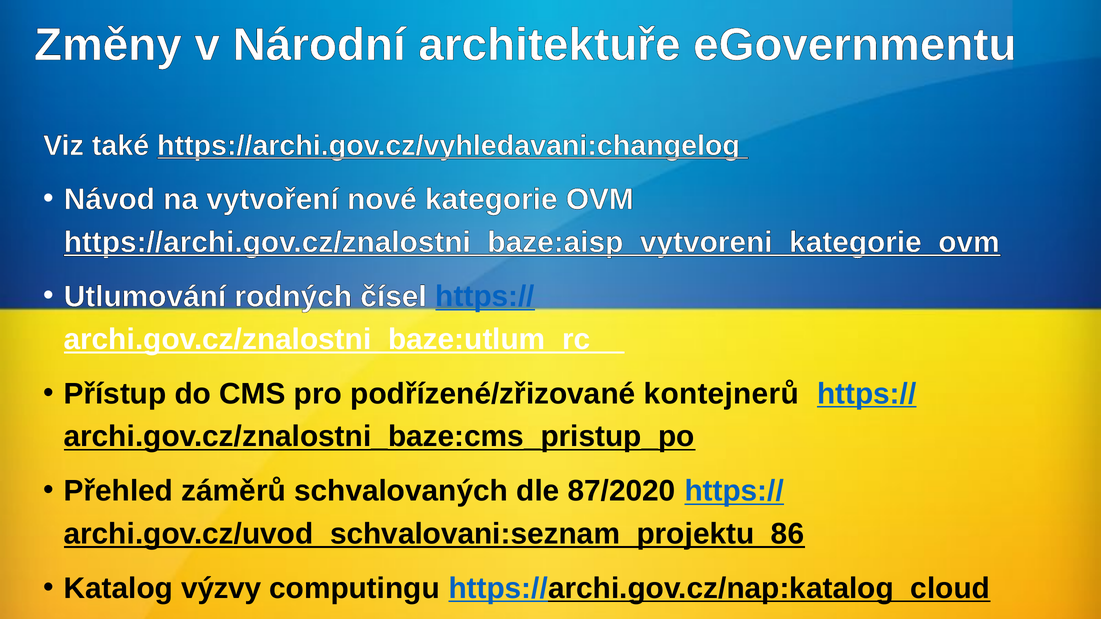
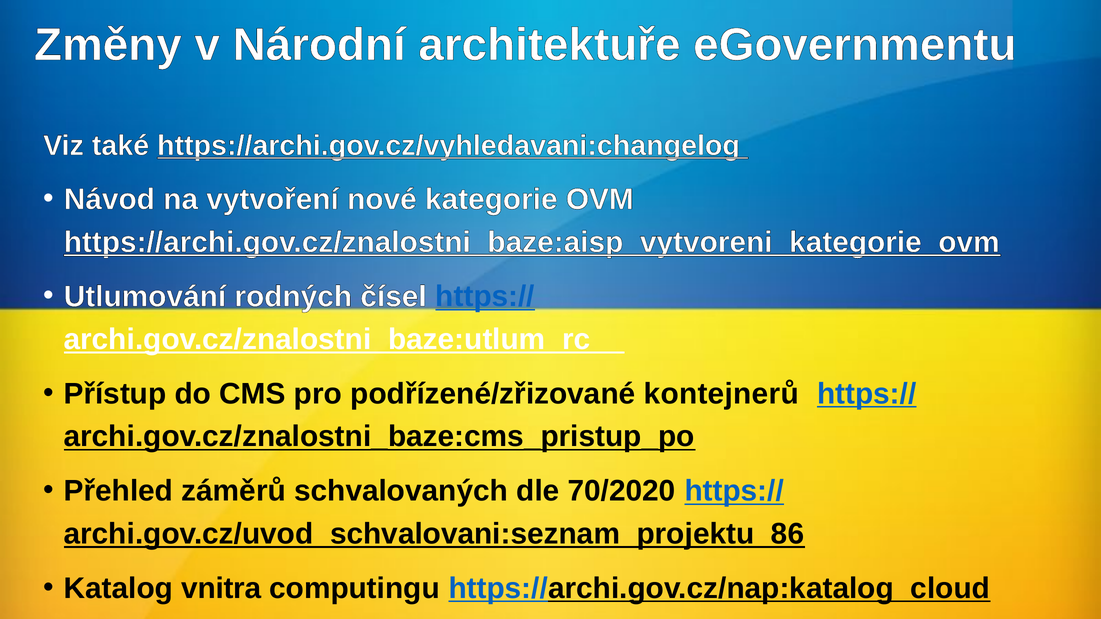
87/2020: 87/2020 -> 70/2020 (622, 491)
výzvy: výzvy -> vnitra (221, 589)
